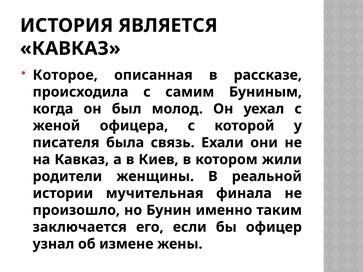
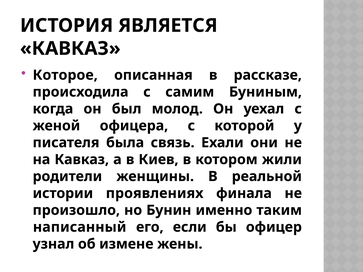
мучительная: мучительная -> проявлениях (155, 193)
заключается: заключается -> написанный (80, 227)
